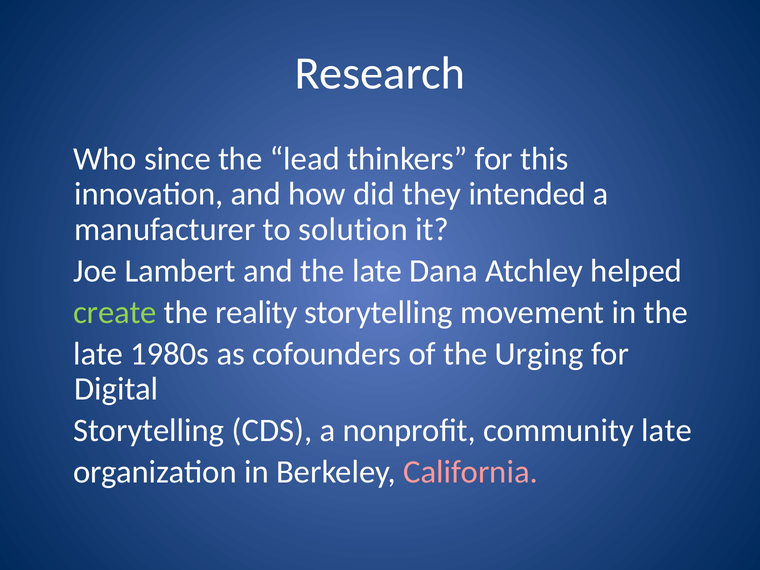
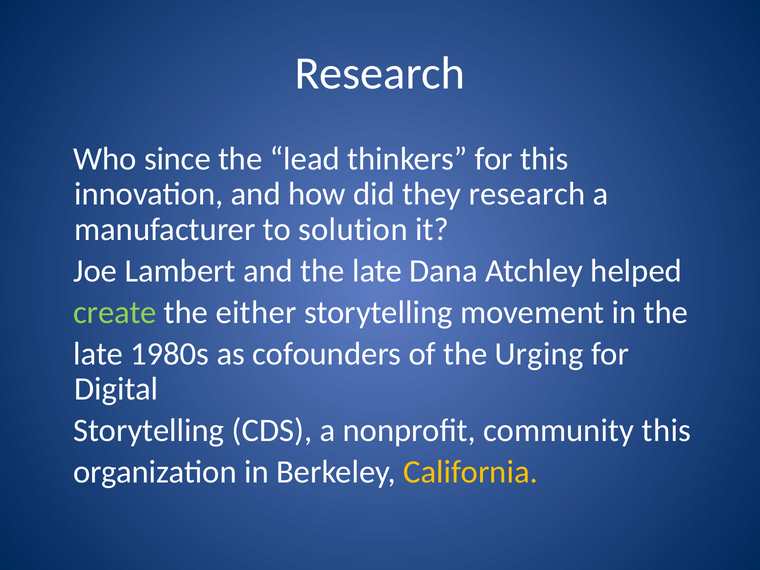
they intended: intended -> research (527, 194)
reality: reality -> either (256, 312)
community late: late -> this (666, 431)
California colour: pink -> yellow (471, 472)
